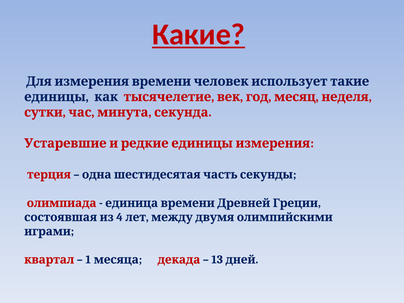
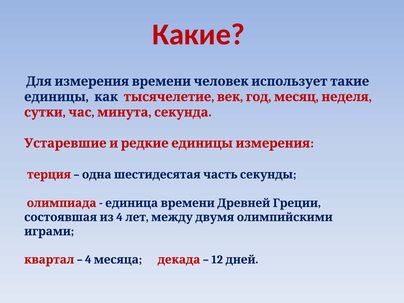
Какие underline: present -> none (199, 34)
1: 1 -> 4 (88, 260)
13: 13 -> 12 (217, 260)
